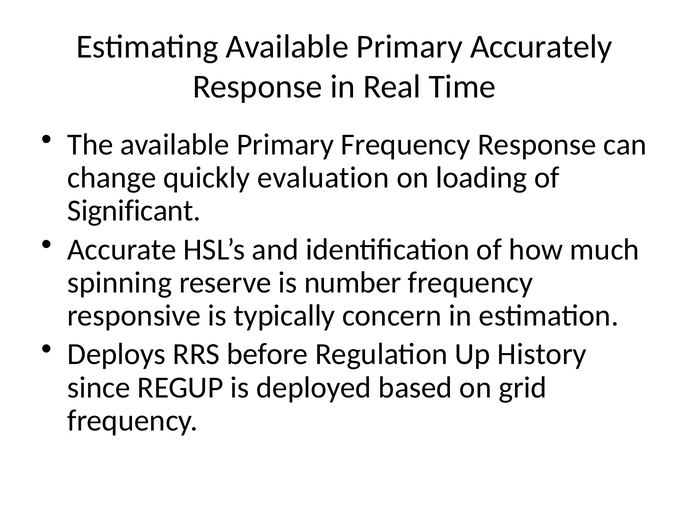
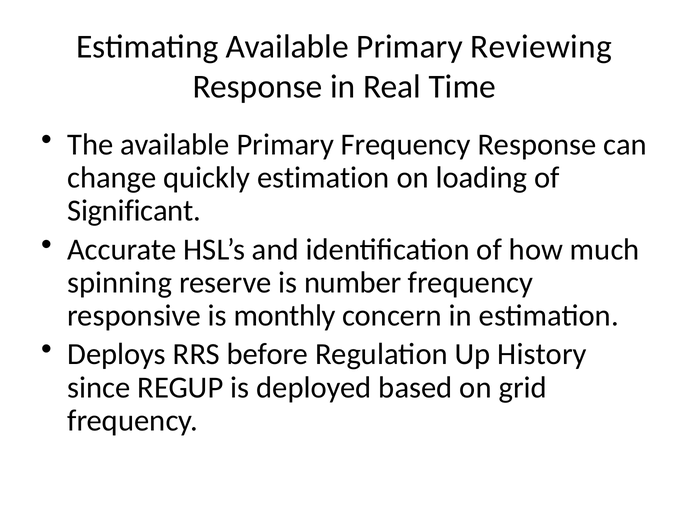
Accurately: Accurately -> Reviewing (541, 47)
quickly evaluation: evaluation -> estimation (323, 178)
typically: typically -> monthly (285, 316)
